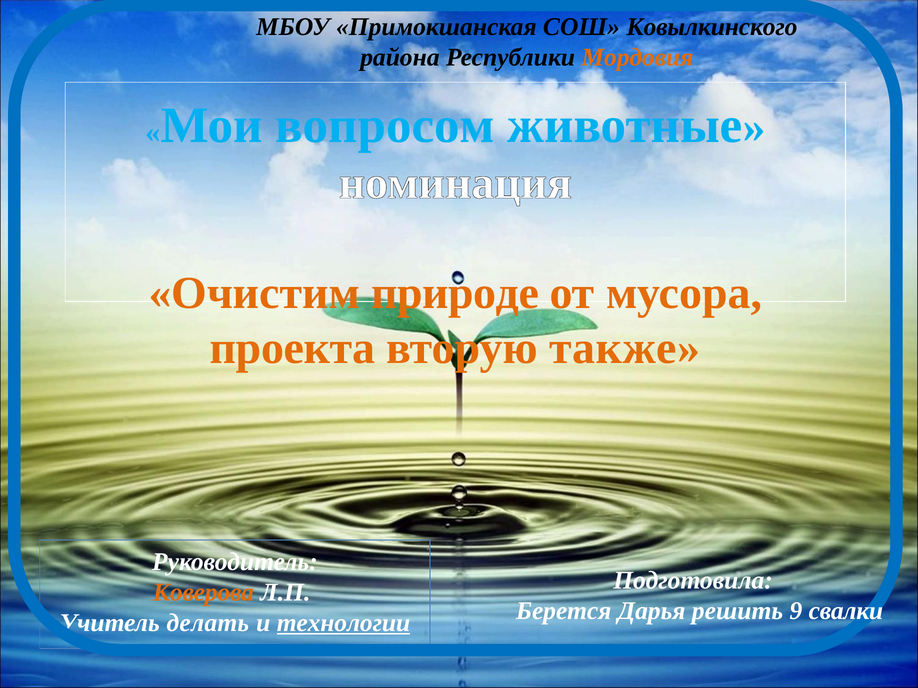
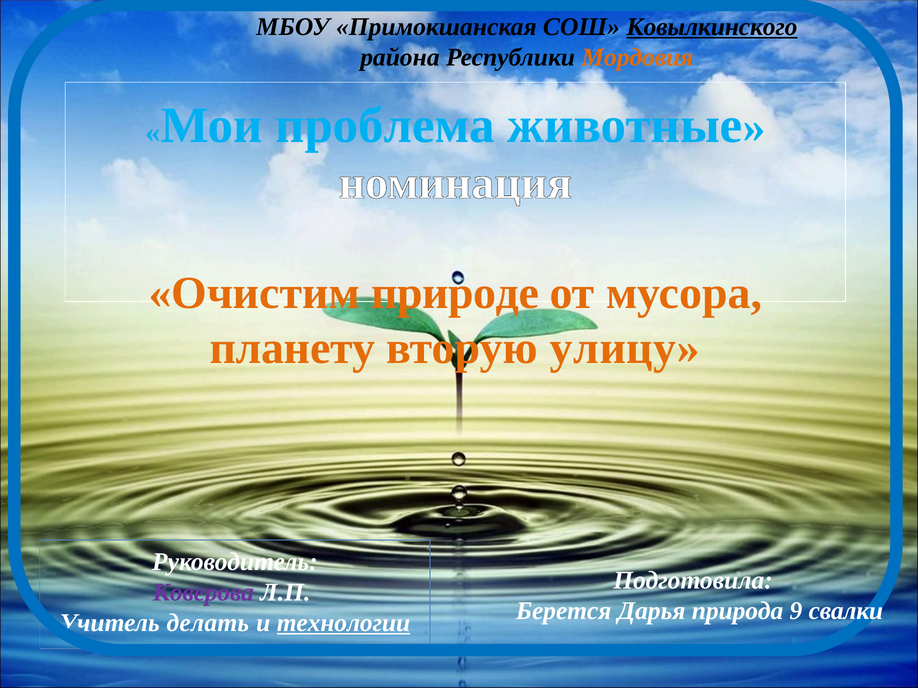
Ковылкинского underline: none -> present (712, 27)
вопросом: вопросом -> проблема (385, 125)
проекта: проекта -> планету (292, 348)
также: также -> улицу (625, 348)
Коверова colour: orange -> purple (203, 593)
решить: решить -> природа (738, 611)
